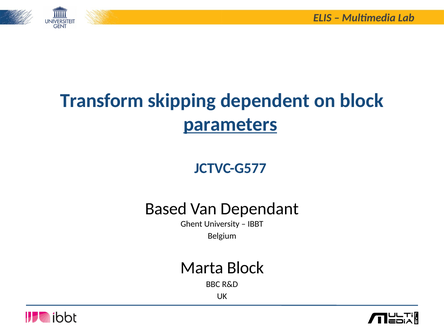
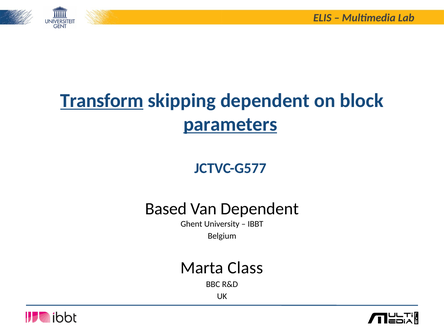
Transform underline: none -> present (102, 101)
Van Dependant: Dependant -> Dependent (260, 209)
Marta Block: Block -> Class (245, 268)
